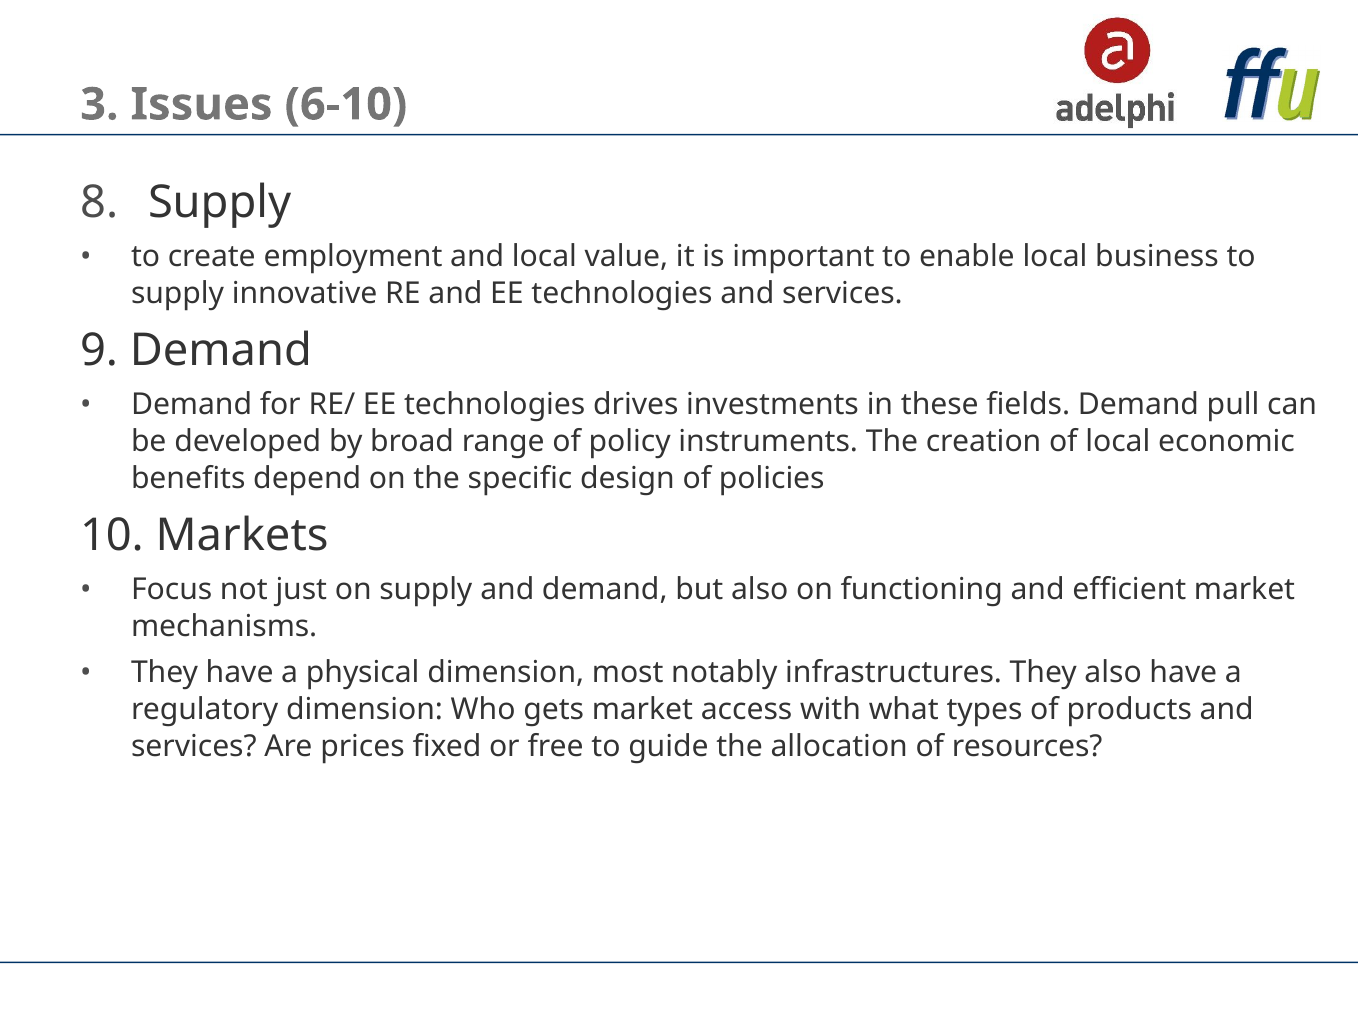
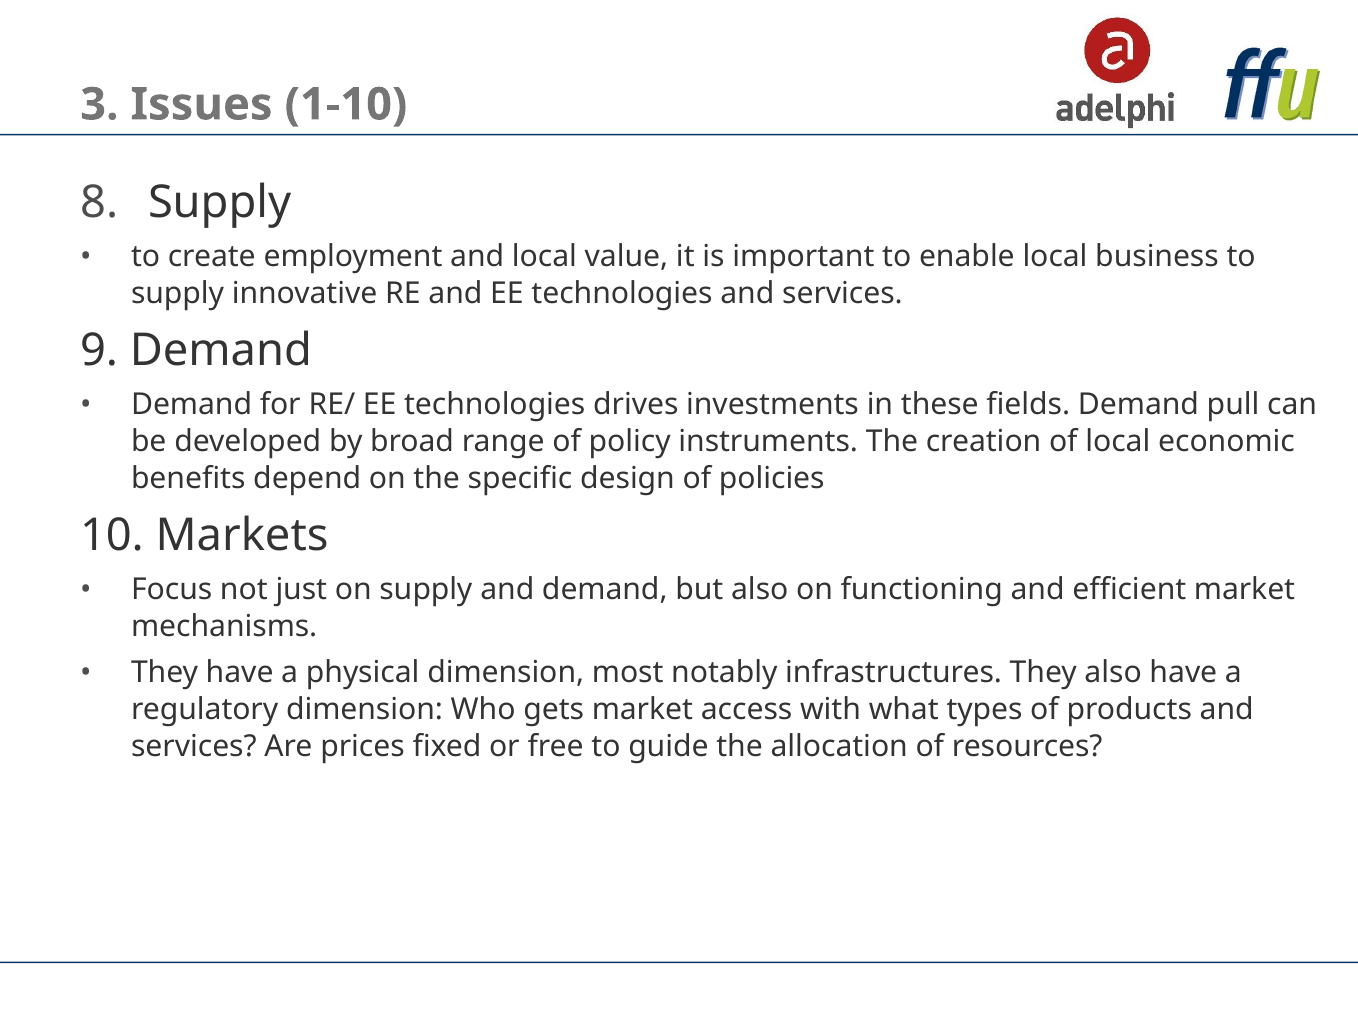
6-10: 6-10 -> 1-10 (346, 104)
